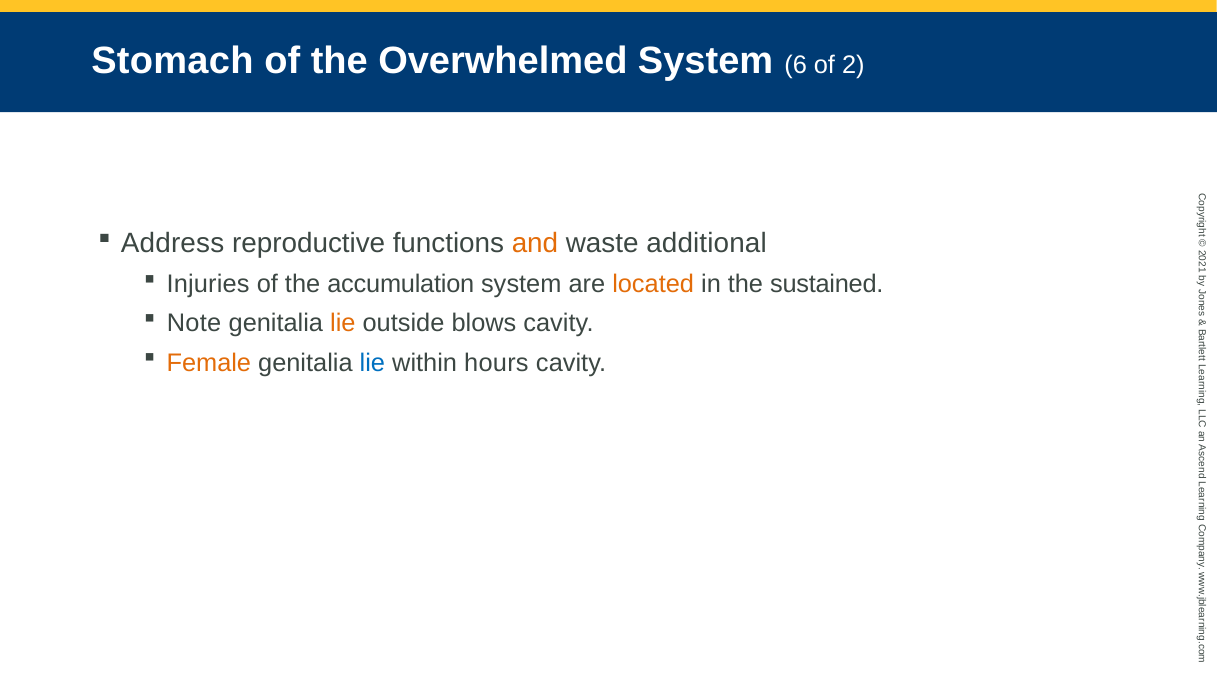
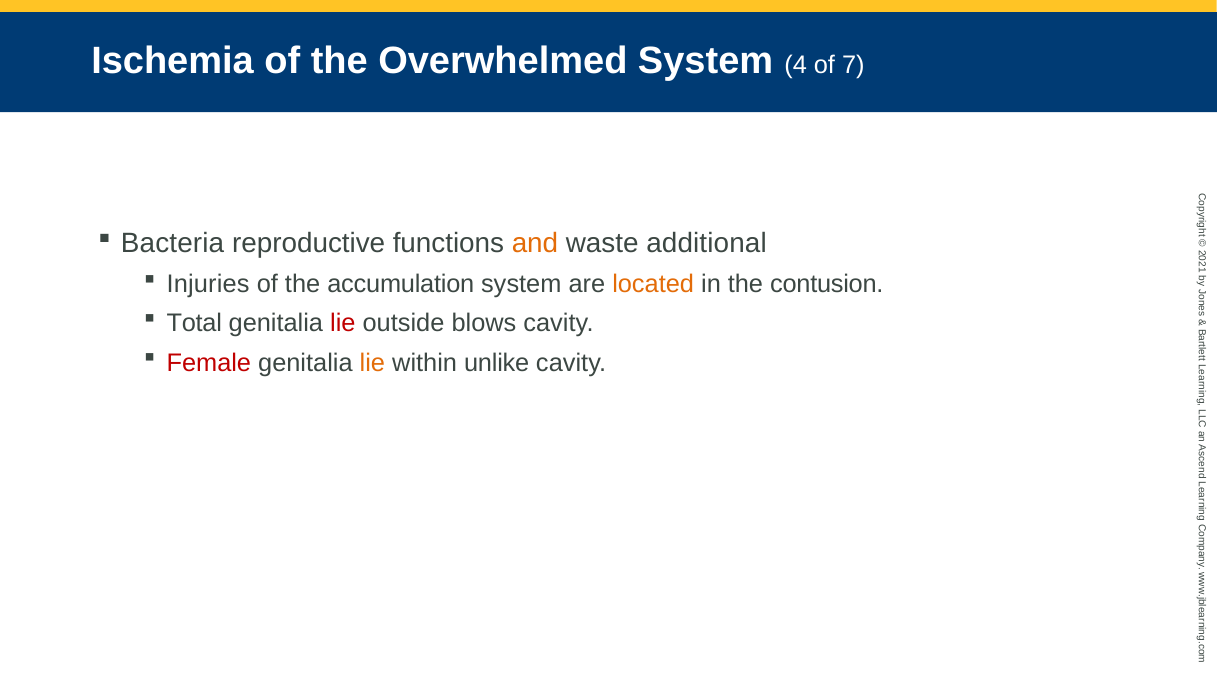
Stomach: Stomach -> Ischemia (173, 61)
6: 6 -> 4 (796, 65)
of 2: 2 -> 7 (853, 65)
Address: Address -> Bacteria (173, 243)
sustained: sustained -> contusion (827, 284)
Note: Note -> Total (194, 323)
lie colour: orange -> red (343, 323)
Female colour: orange -> red (209, 362)
lie colour: blue -> orange (372, 362)
hours: hours -> unlike (497, 362)
